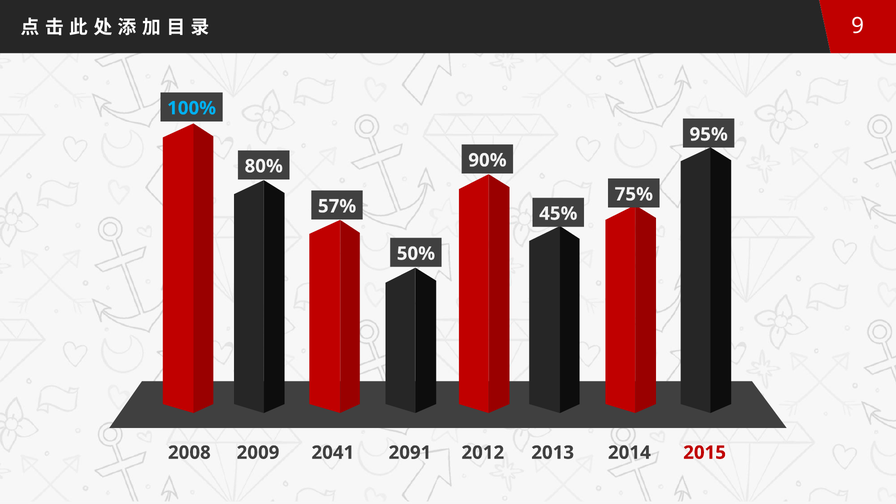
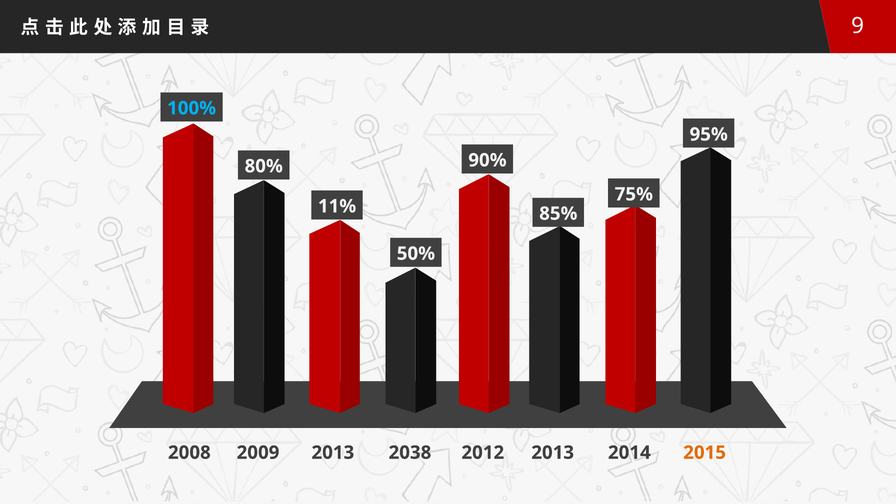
57%: 57% -> 11% (337, 206)
45%: 45% -> 85% (558, 214)
2041: 2041 -> 2013 (333, 453)
2091: 2091 -> 2038 (410, 453)
2015 colour: red -> orange (705, 453)
